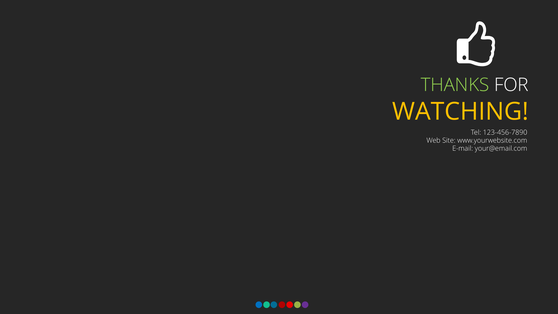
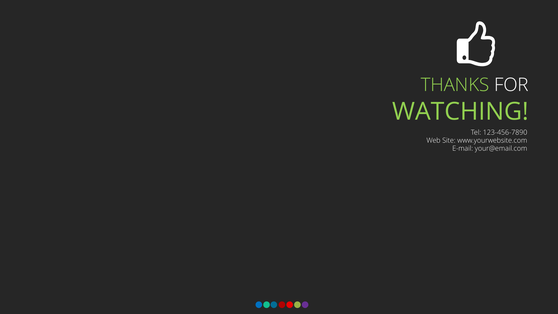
WATCHING colour: yellow -> light green (460, 112)
